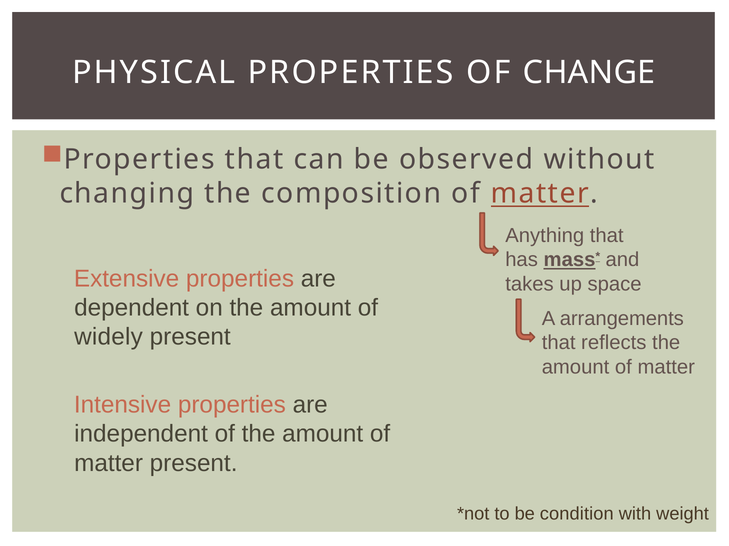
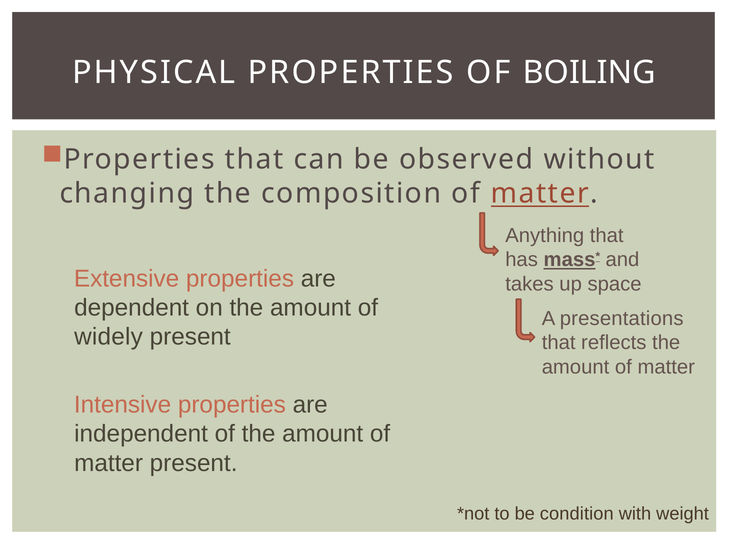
CHANGE: CHANGE -> BOILING (589, 73)
arrangements: arrangements -> presentations (622, 319)
